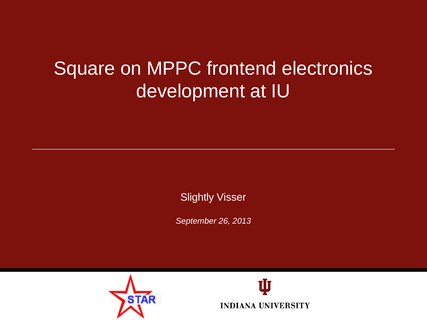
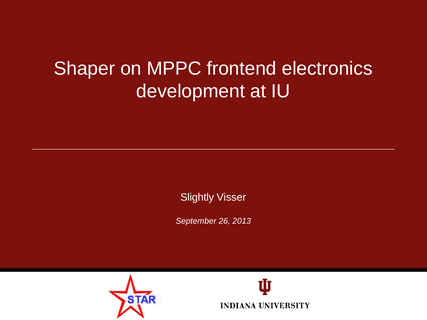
Square: Square -> Shaper (84, 69)
